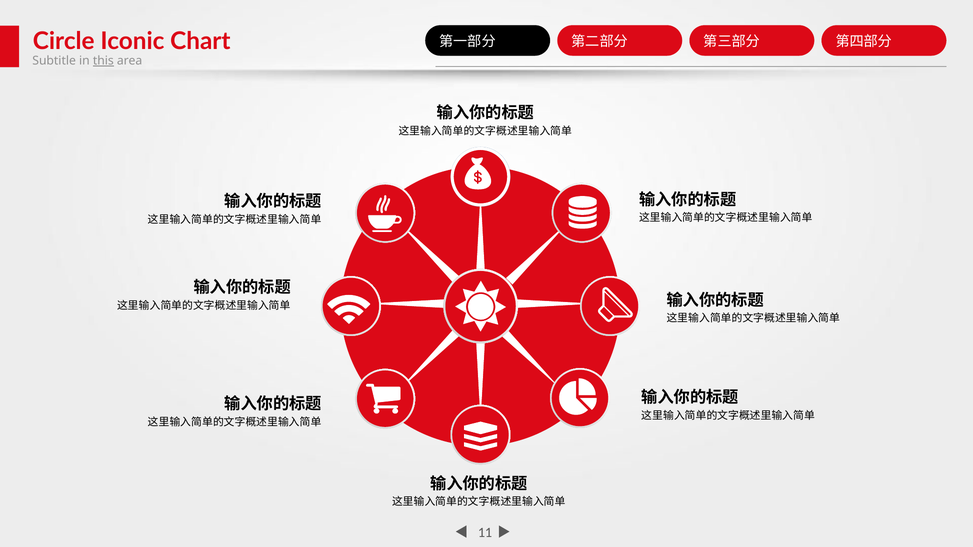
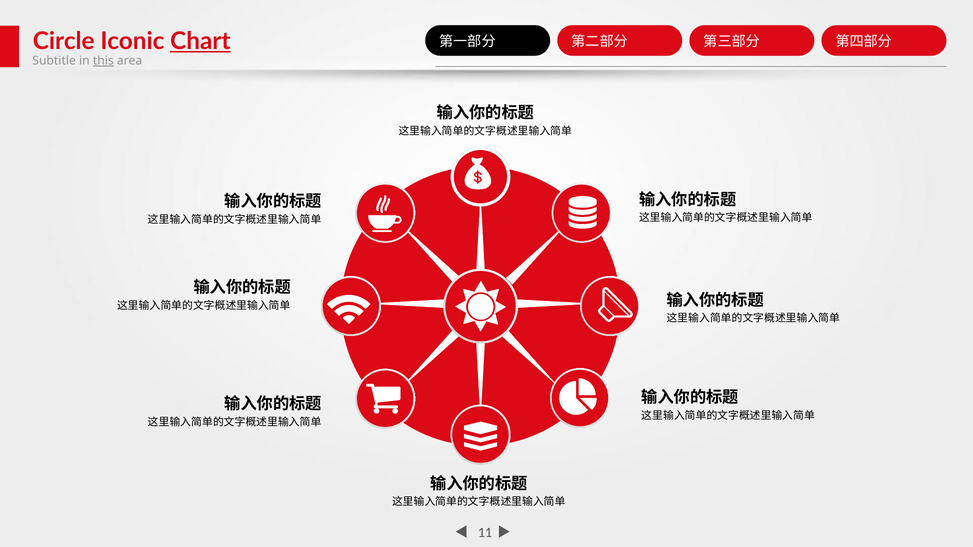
Chart underline: none -> present (200, 41)
